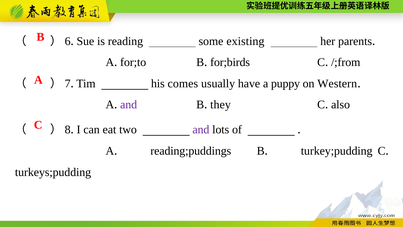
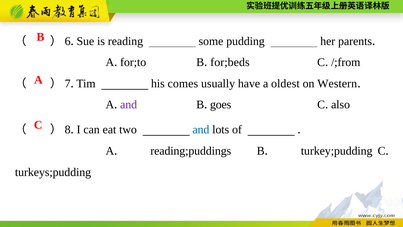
existing: existing -> pudding (246, 41)
for;birds: for;birds -> for;beds (230, 62)
puppy: puppy -> oldest (285, 83)
they: they -> goes (221, 105)
and colour: purple -> blue (201, 130)
